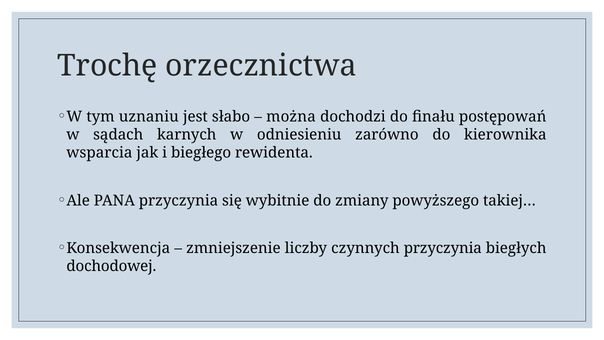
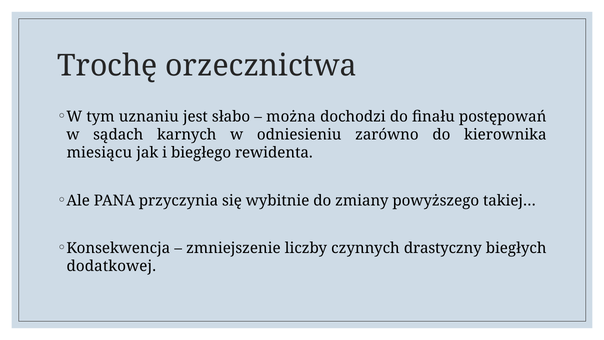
wsparcia: wsparcia -> miesiącu (99, 153)
czynnych przyczynia: przyczynia -> drastyczny (443, 248)
dochodowej: dochodowej -> dodatkowej (111, 266)
